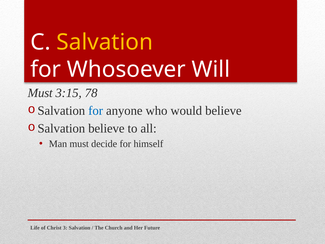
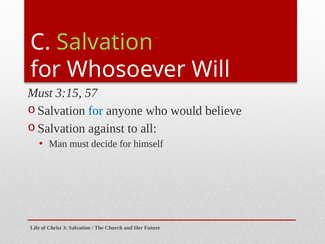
Salvation colour: yellow -> light green (105, 42)
78: 78 -> 57 (91, 93)
believe: believe -> against (106, 128)
